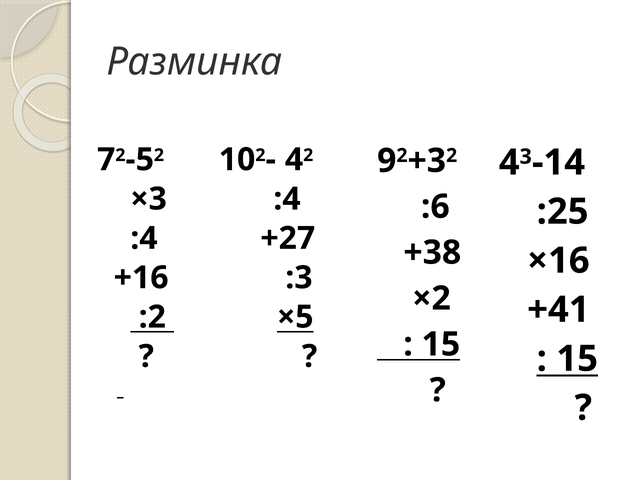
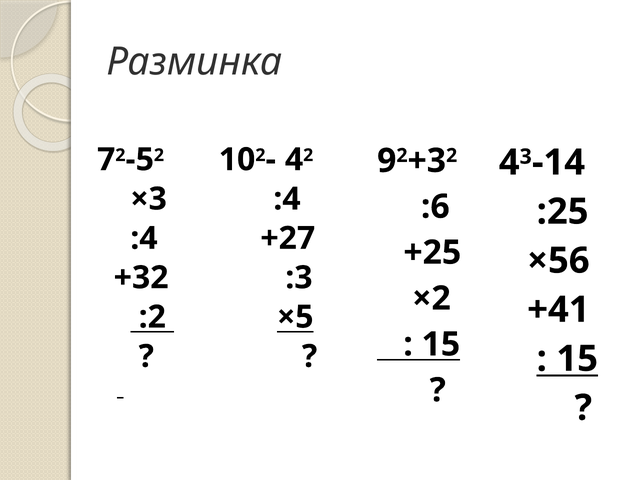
+38: +38 -> +25 (432, 253)
×16: ×16 -> ×56 (558, 261)
+16: +16 -> +32 (141, 278)
